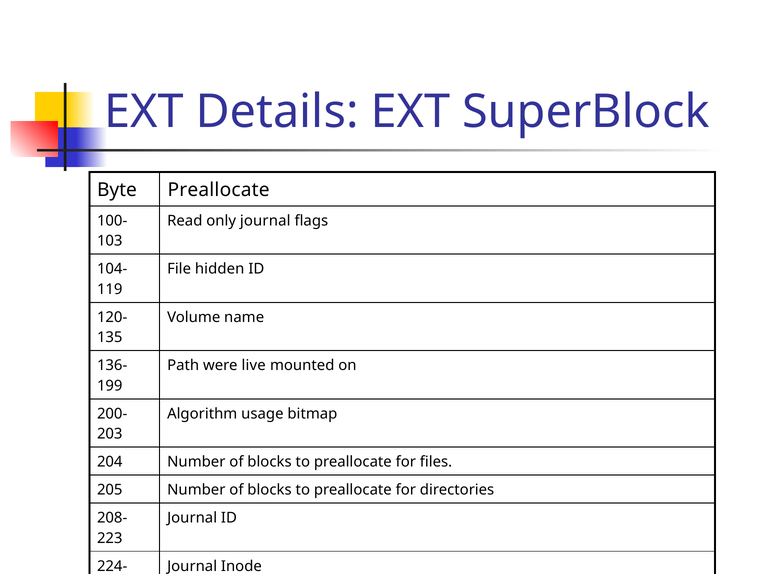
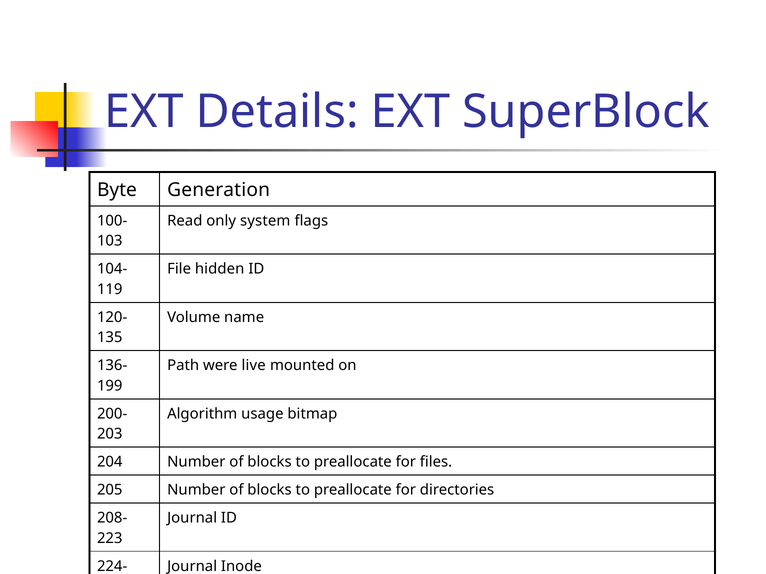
Byte Preallocate: Preallocate -> Generation (219, 190)
only journal: journal -> system (265, 221)
